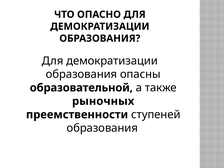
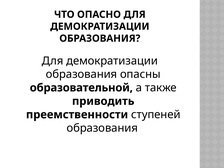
рыночных: рыночных -> приводить (103, 101)
